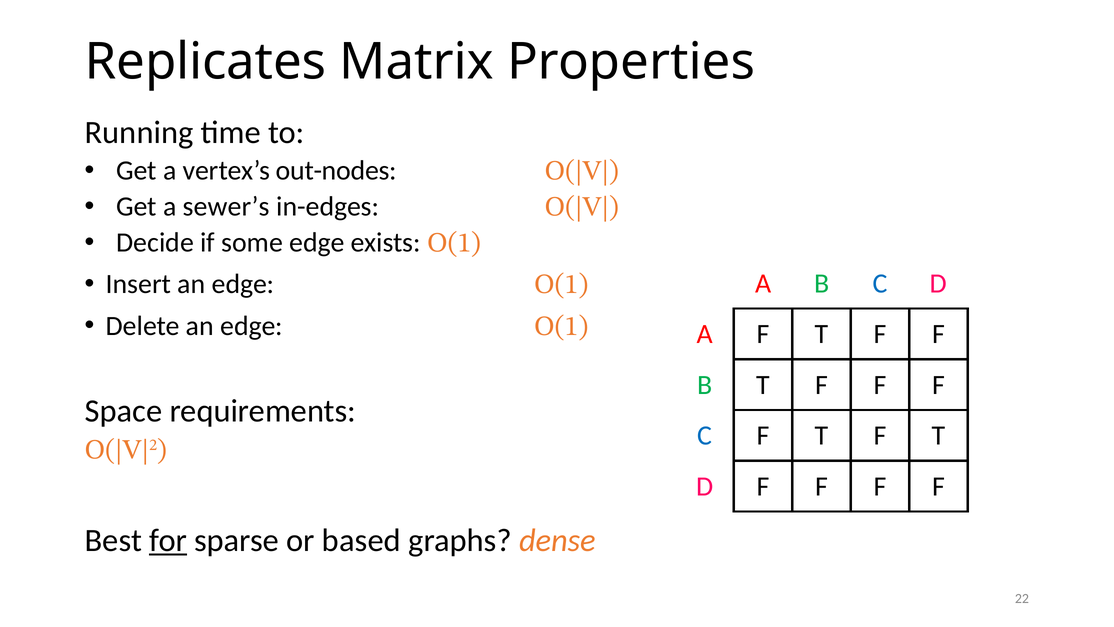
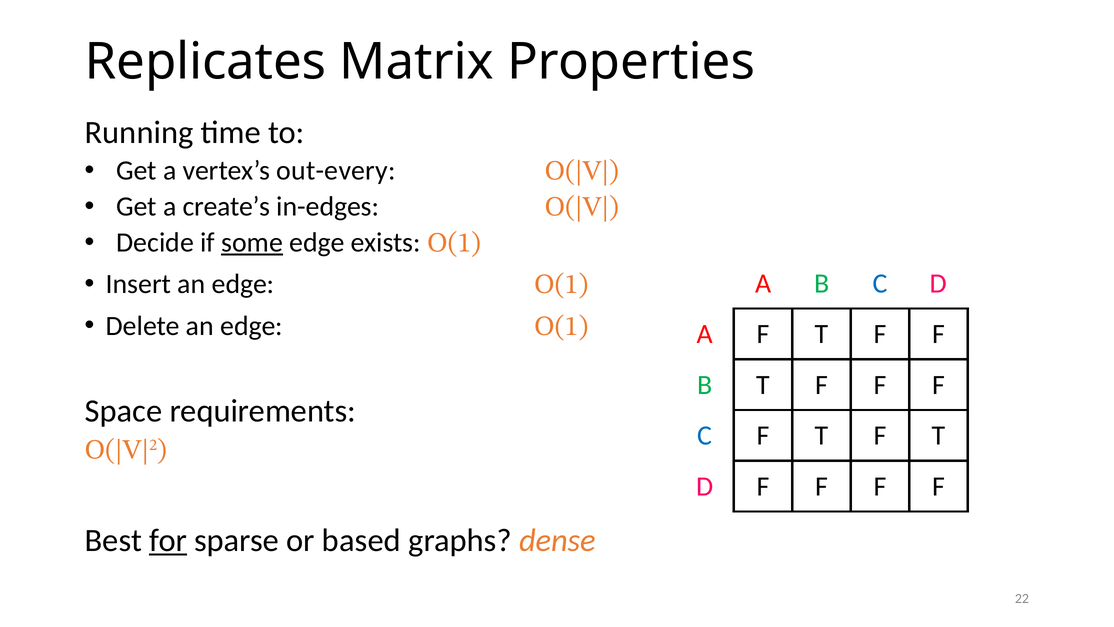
out-nodes: out-nodes -> out-every (336, 171)
sewer’s: sewer’s -> create’s (226, 206)
some underline: none -> present (252, 242)
